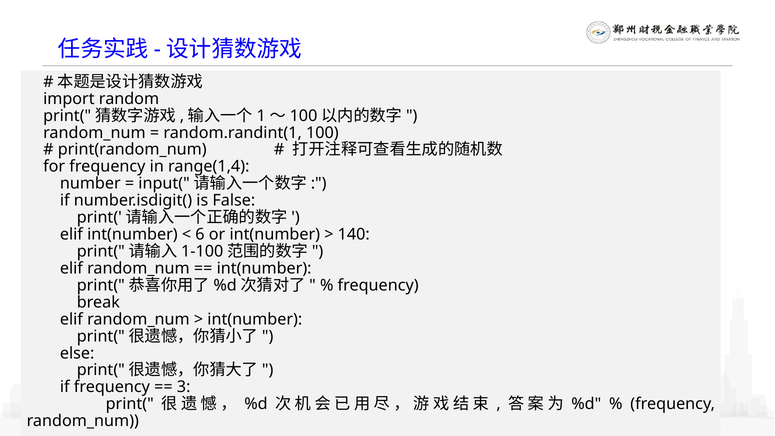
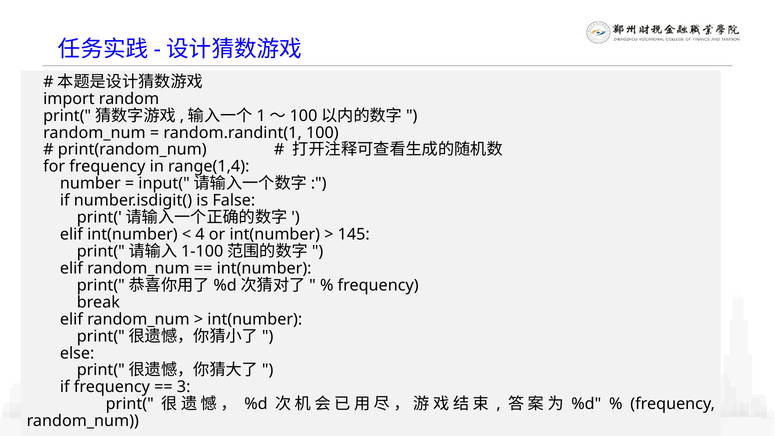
6: 6 -> 4 (200, 234)
140: 140 -> 145 (354, 234)
